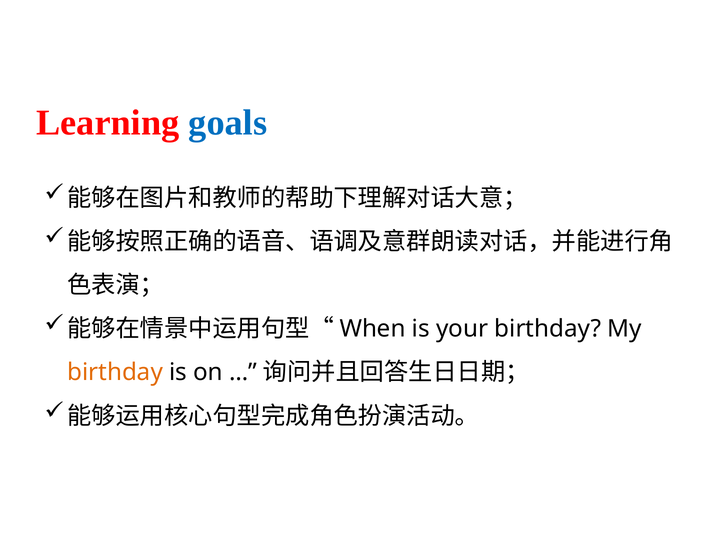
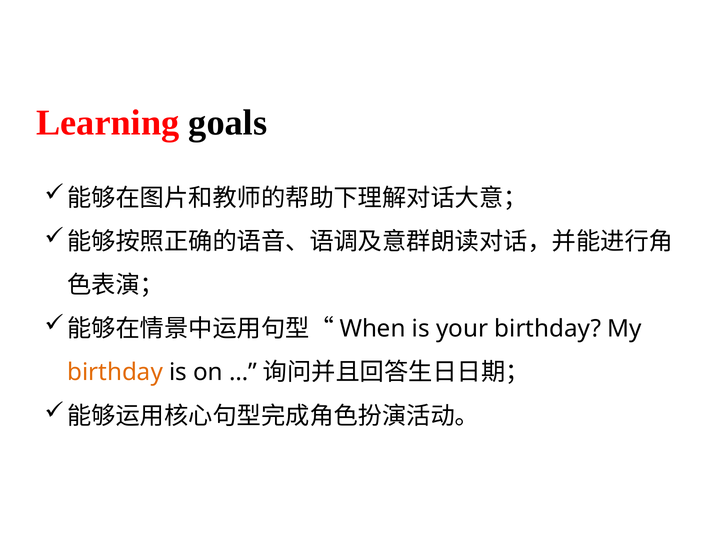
goals colour: blue -> black (228, 123)
